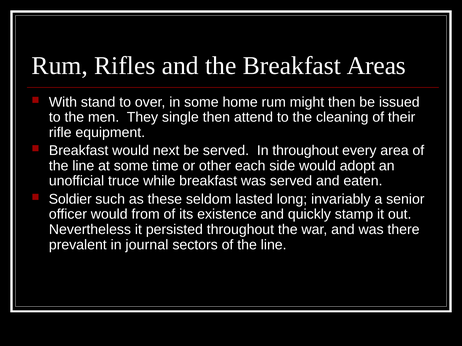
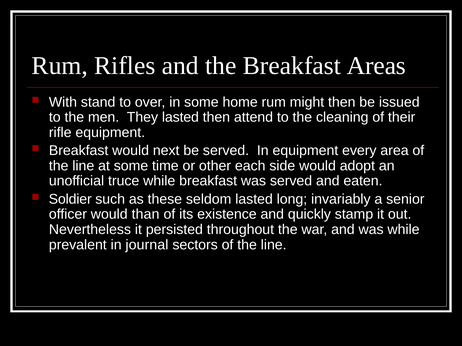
They single: single -> lasted (180, 117)
In throughout: throughout -> equipment (305, 151)
from: from -> than (146, 215)
was there: there -> while (404, 230)
